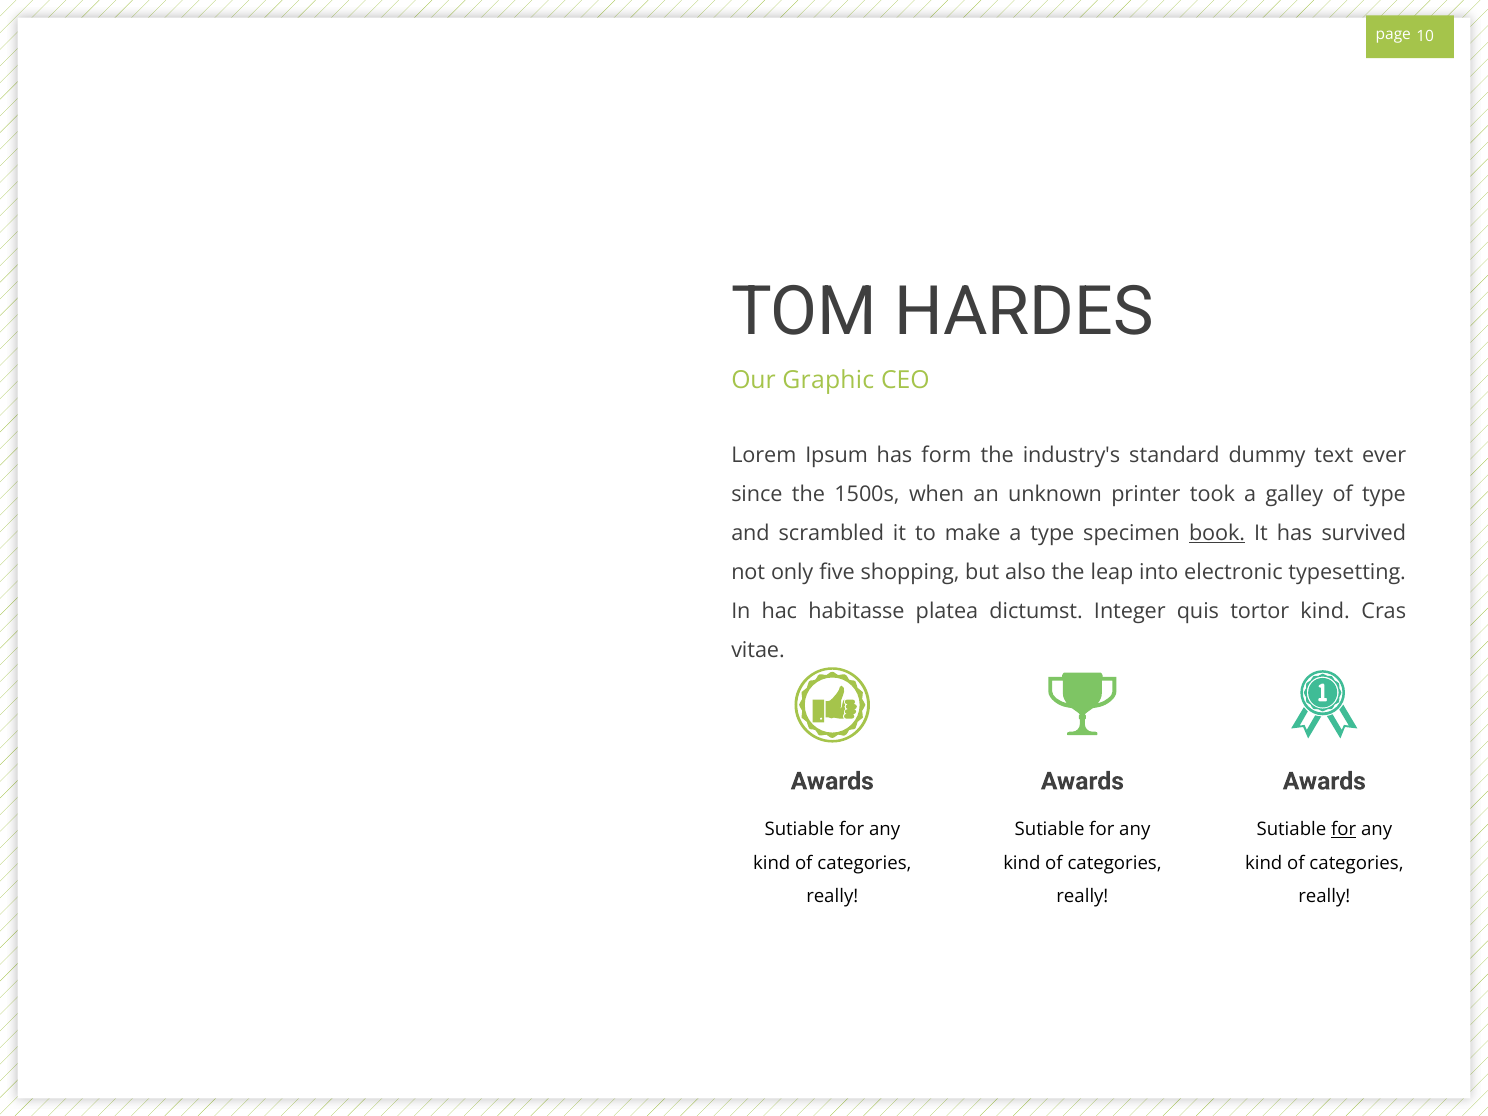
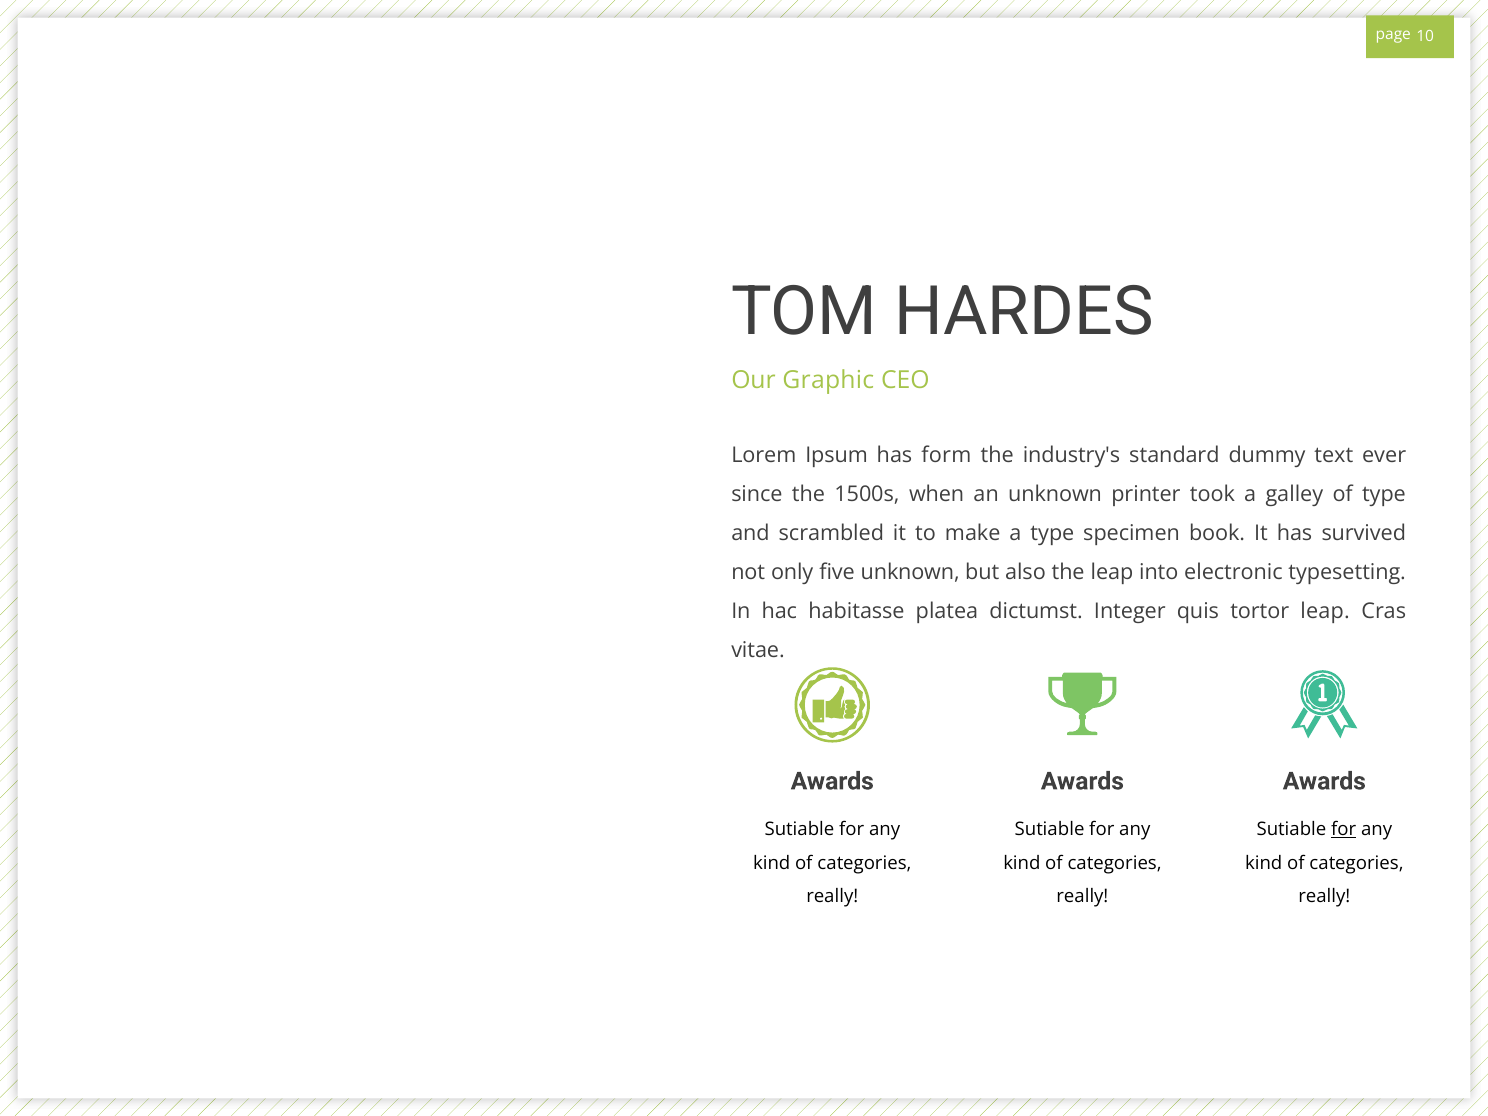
book underline: present -> none (1217, 533)
five shopping: shopping -> unknown (910, 572)
tortor kind: kind -> leap (1325, 611)
